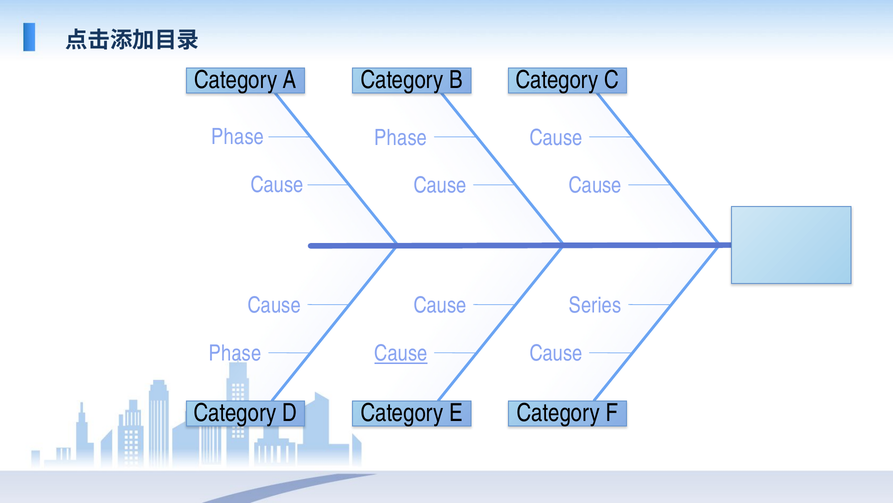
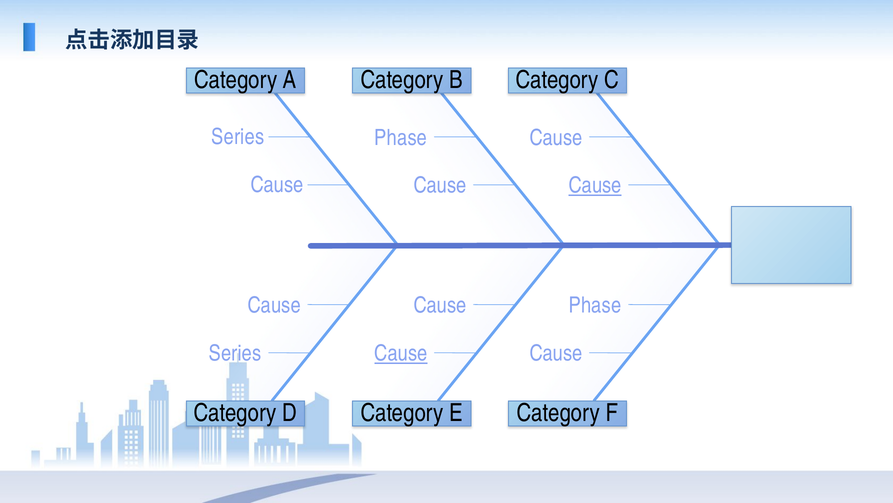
Phase: Phase -> Series (238, 137)
Cause underline: none -> present (595, 185)
Series: Series -> Phase (595, 305)
Phase: Phase -> Series (235, 353)
